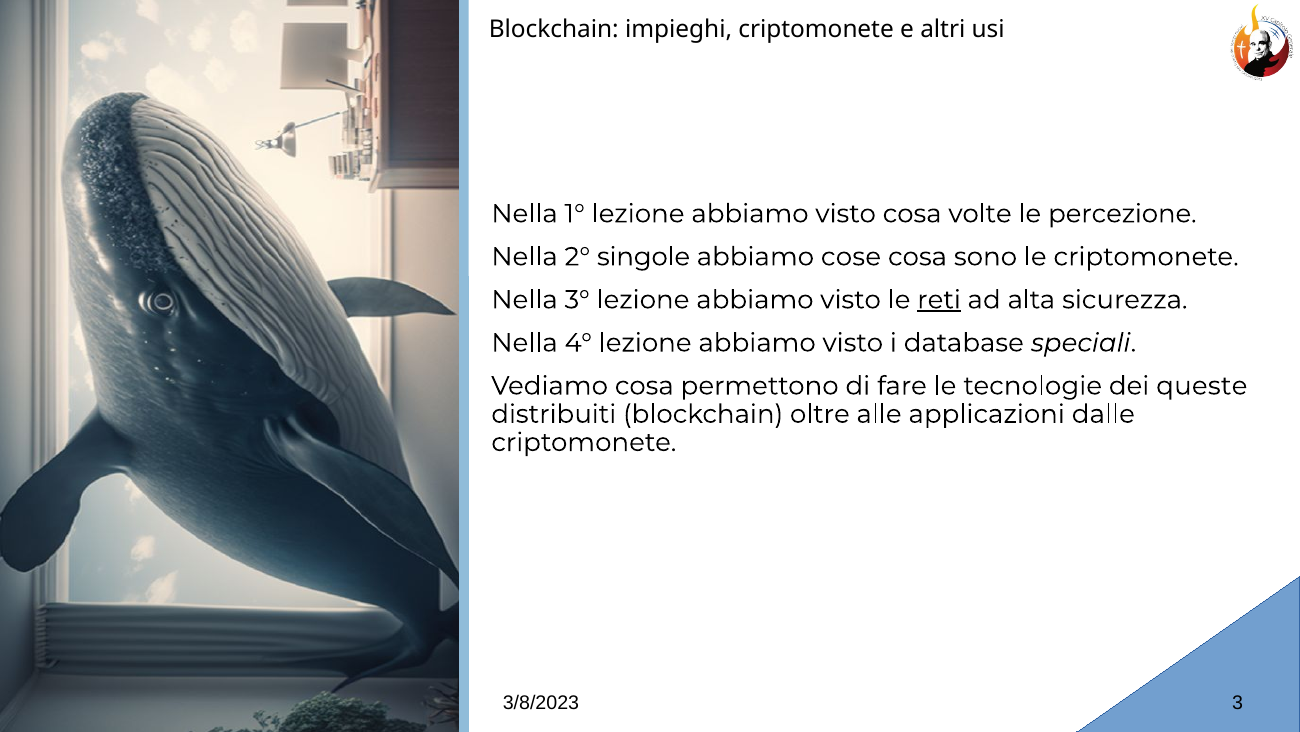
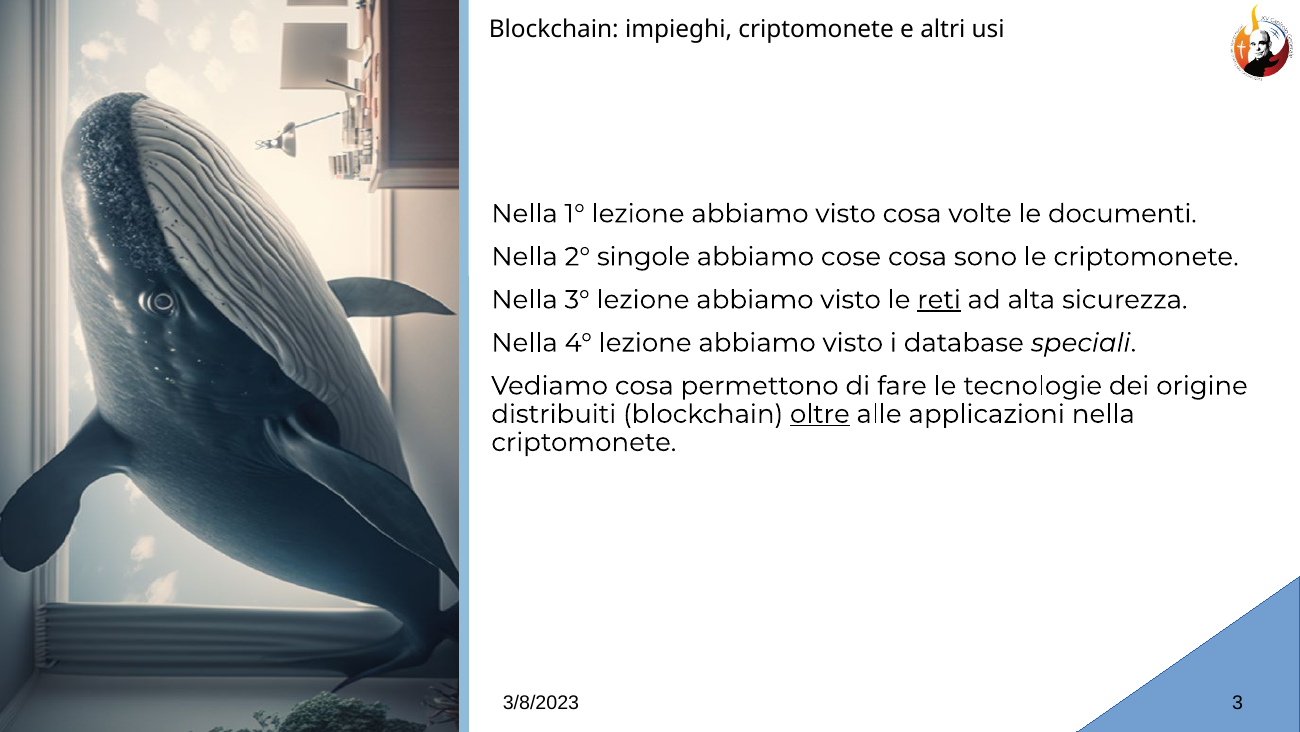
percezione: percezione -> documenti (1122, 214)
queste: queste -> origine (1202, 386)
oltre underline: none -> present (820, 414)
applicazioni dalle: dalle -> nella (1103, 414)
